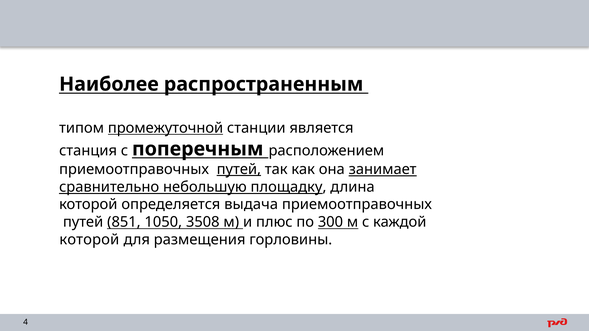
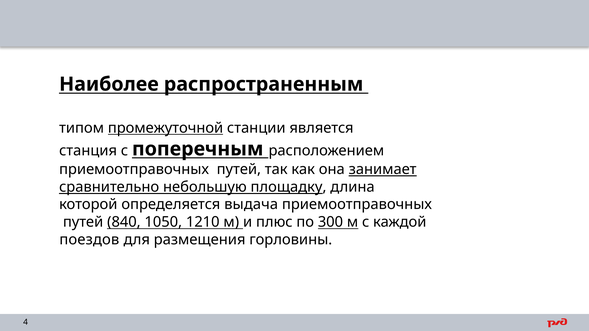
путей underline: present -> none (239, 169)
851: 851 -> 840 (124, 222)
3508: 3508 -> 1210 (203, 222)
которой: которой -> поездов (89, 240)
